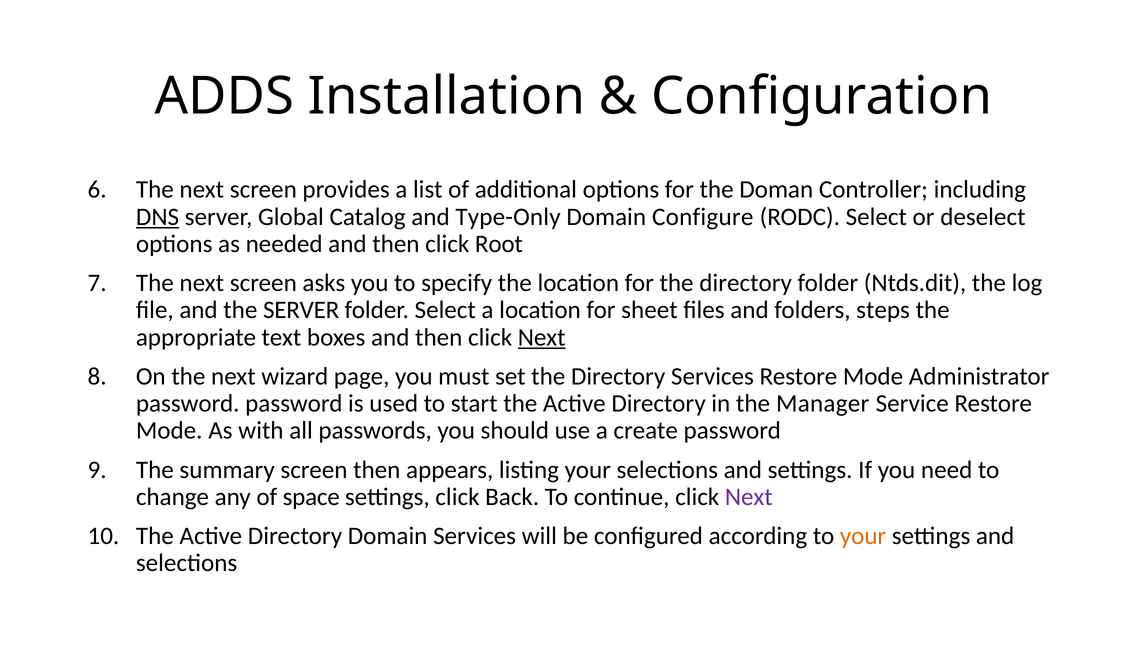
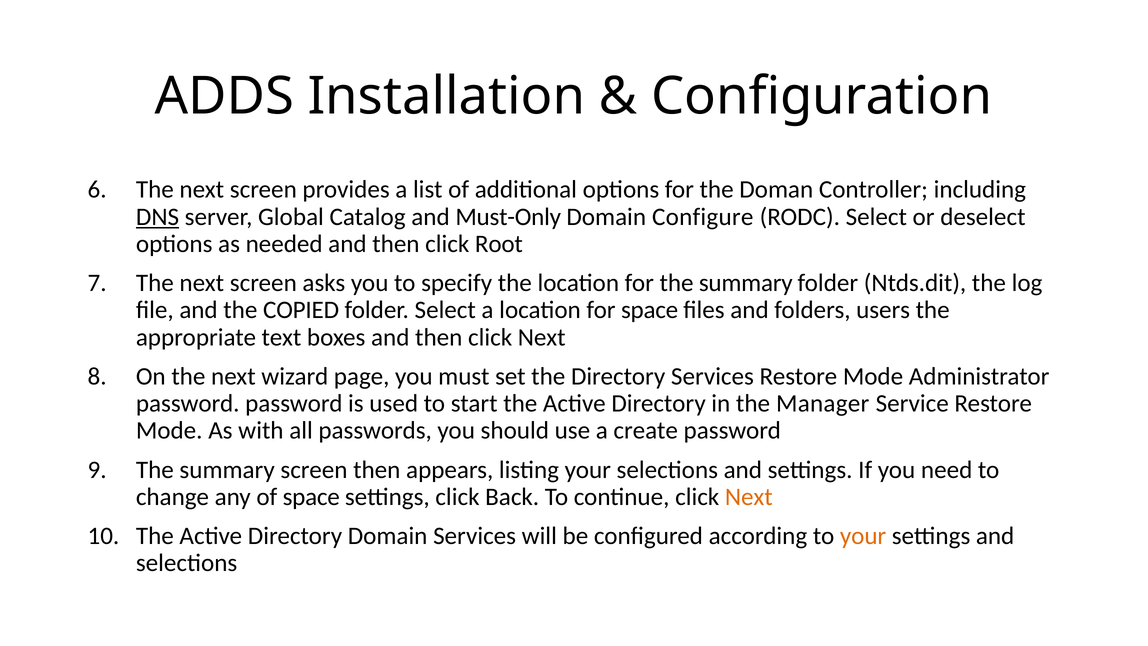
Type-Only: Type-Only -> Must-Only (508, 217)
for the directory: directory -> summary (746, 283)
the SERVER: SERVER -> COPIED (301, 310)
for sheet: sheet -> space (650, 310)
steps: steps -> users (883, 310)
Next underline: present -> none (542, 337)
Next colour: purple -> orange (749, 497)
